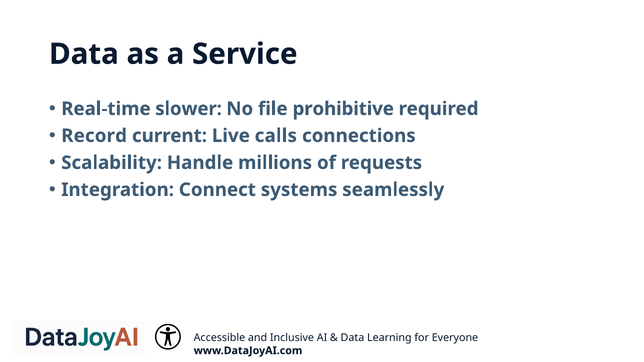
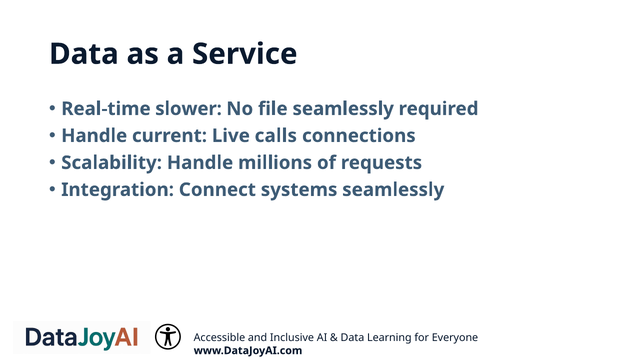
file prohibitive: prohibitive -> seamlessly (343, 109)
Record: Record -> Handle (94, 136)
